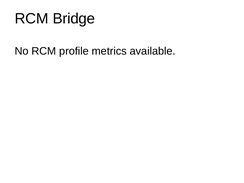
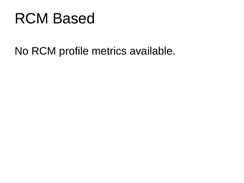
Bridge: Bridge -> Based (74, 19)
